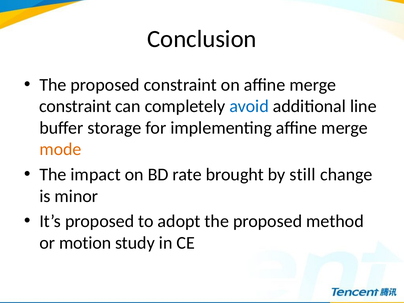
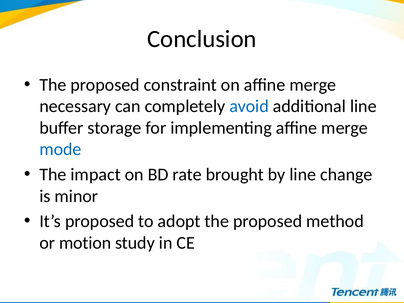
constraint: constraint -> necessary (75, 106)
mode colour: orange -> blue (60, 149)
by still: still -> line (303, 175)
